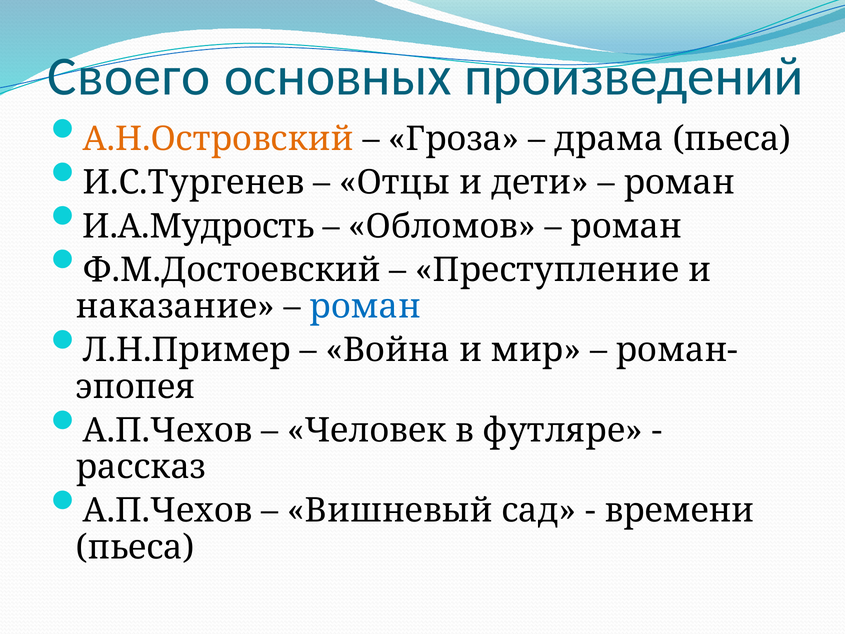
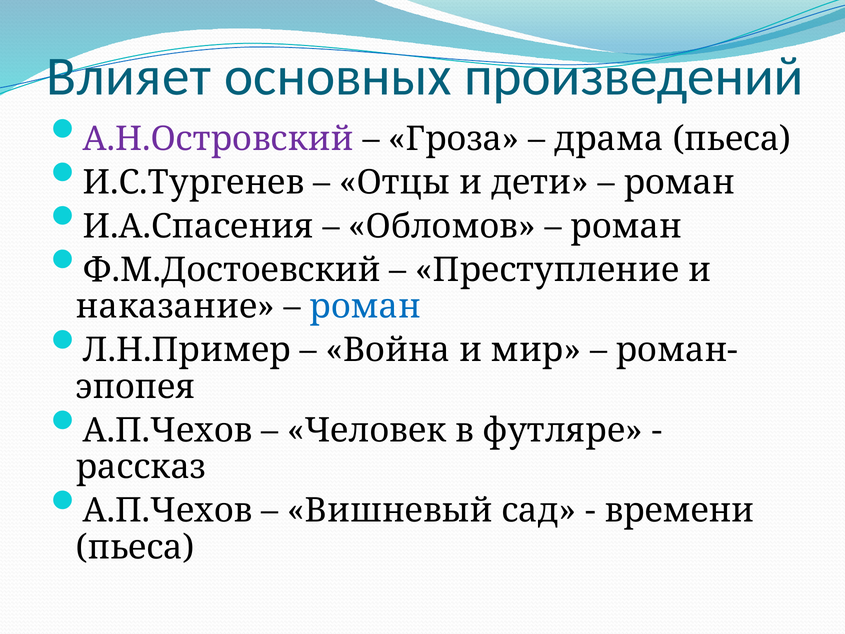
Своего: Своего -> Влияет (129, 76)
А.Н.Островский colour: orange -> purple (218, 139)
И.А.Мудрость: И.А.Мудрость -> И.А.Спасения (198, 226)
